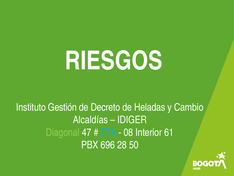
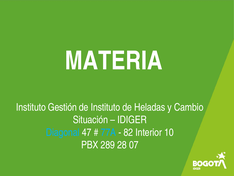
RIESGOS: RIESGOS -> MATERIA (114, 61)
de Decreto: Decreto -> Instituto (105, 107)
Alcaldías: Alcaldías -> Situación (90, 120)
Diagonal colour: light green -> light blue (63, 132)
08: 08 -> 82 (128, 132)
61: 61 -> 10 (169, 132)
696: 696 -> 289 (108, 145)
50: 50 -> 07 (134, 145)
